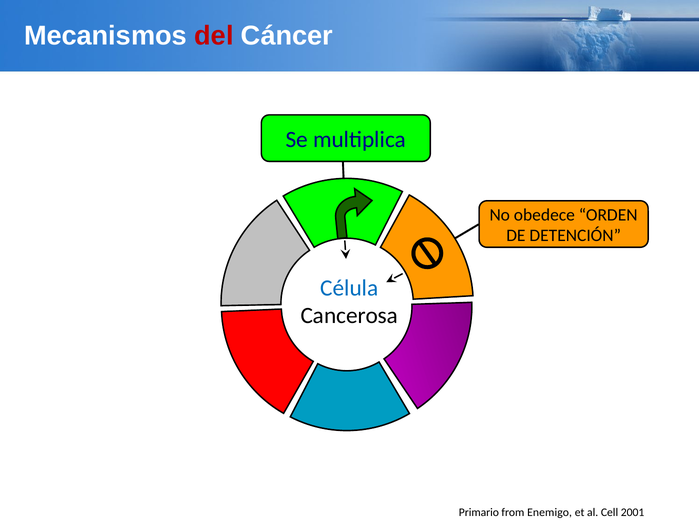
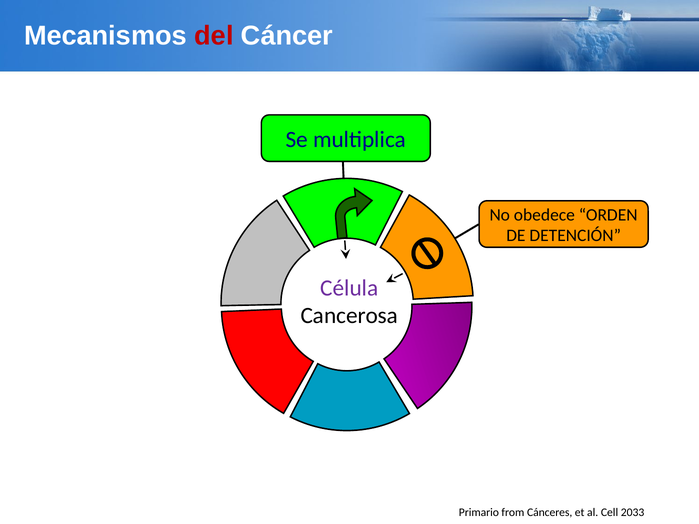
Célula colour: blue -> purple (349, 288)
Enemigo: Enemigo -> Cánceres (550, 512)
2001: 2001 -> 2033 (633, 512)
